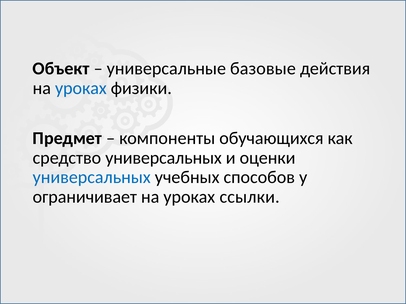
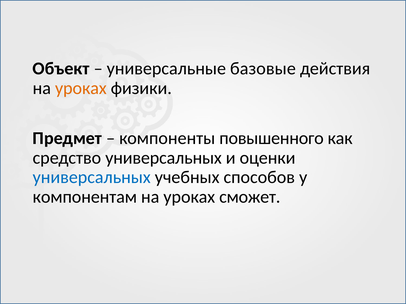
уроках colour: blue -> orange (81, 88)
обучающихся: обучающихся -> повышенного (271, 139)
ограничивает: ограничивает -> компонентам (85, 197)
ссылки: ссылки -> сможет (250, 197)
